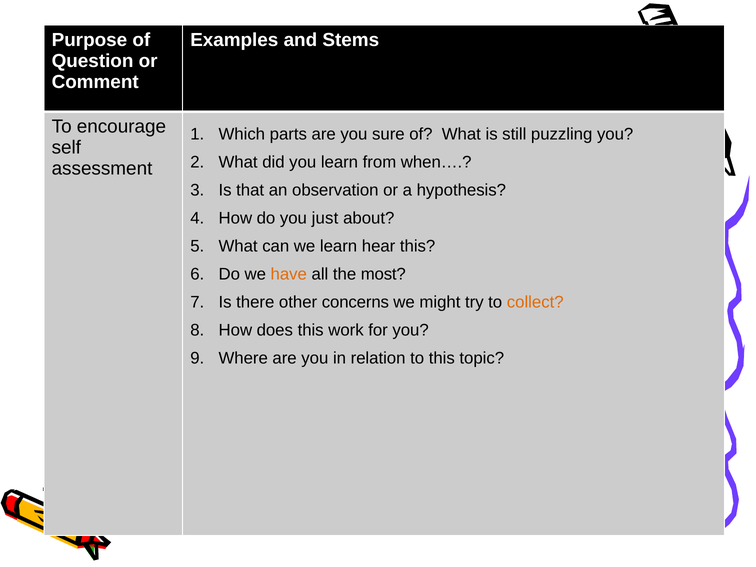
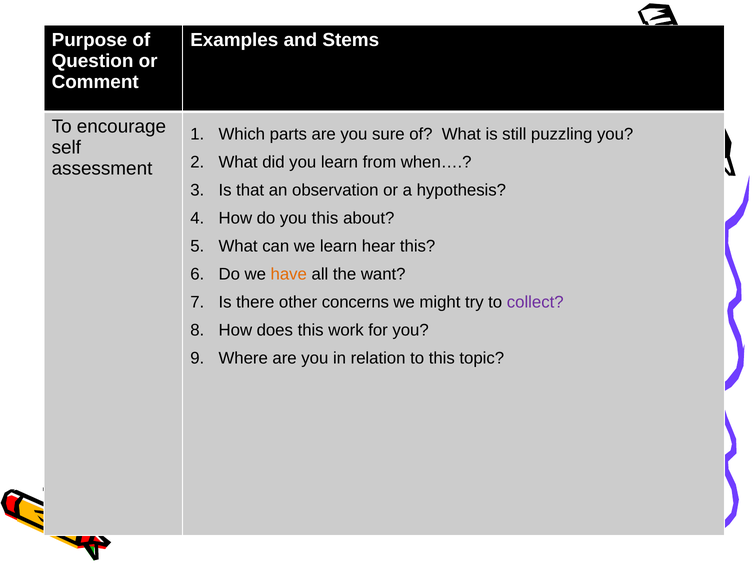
you just: just -> this (325, 218)
most: most -> want (383, 274)
collect colour: orange -> purple (535, 302)
